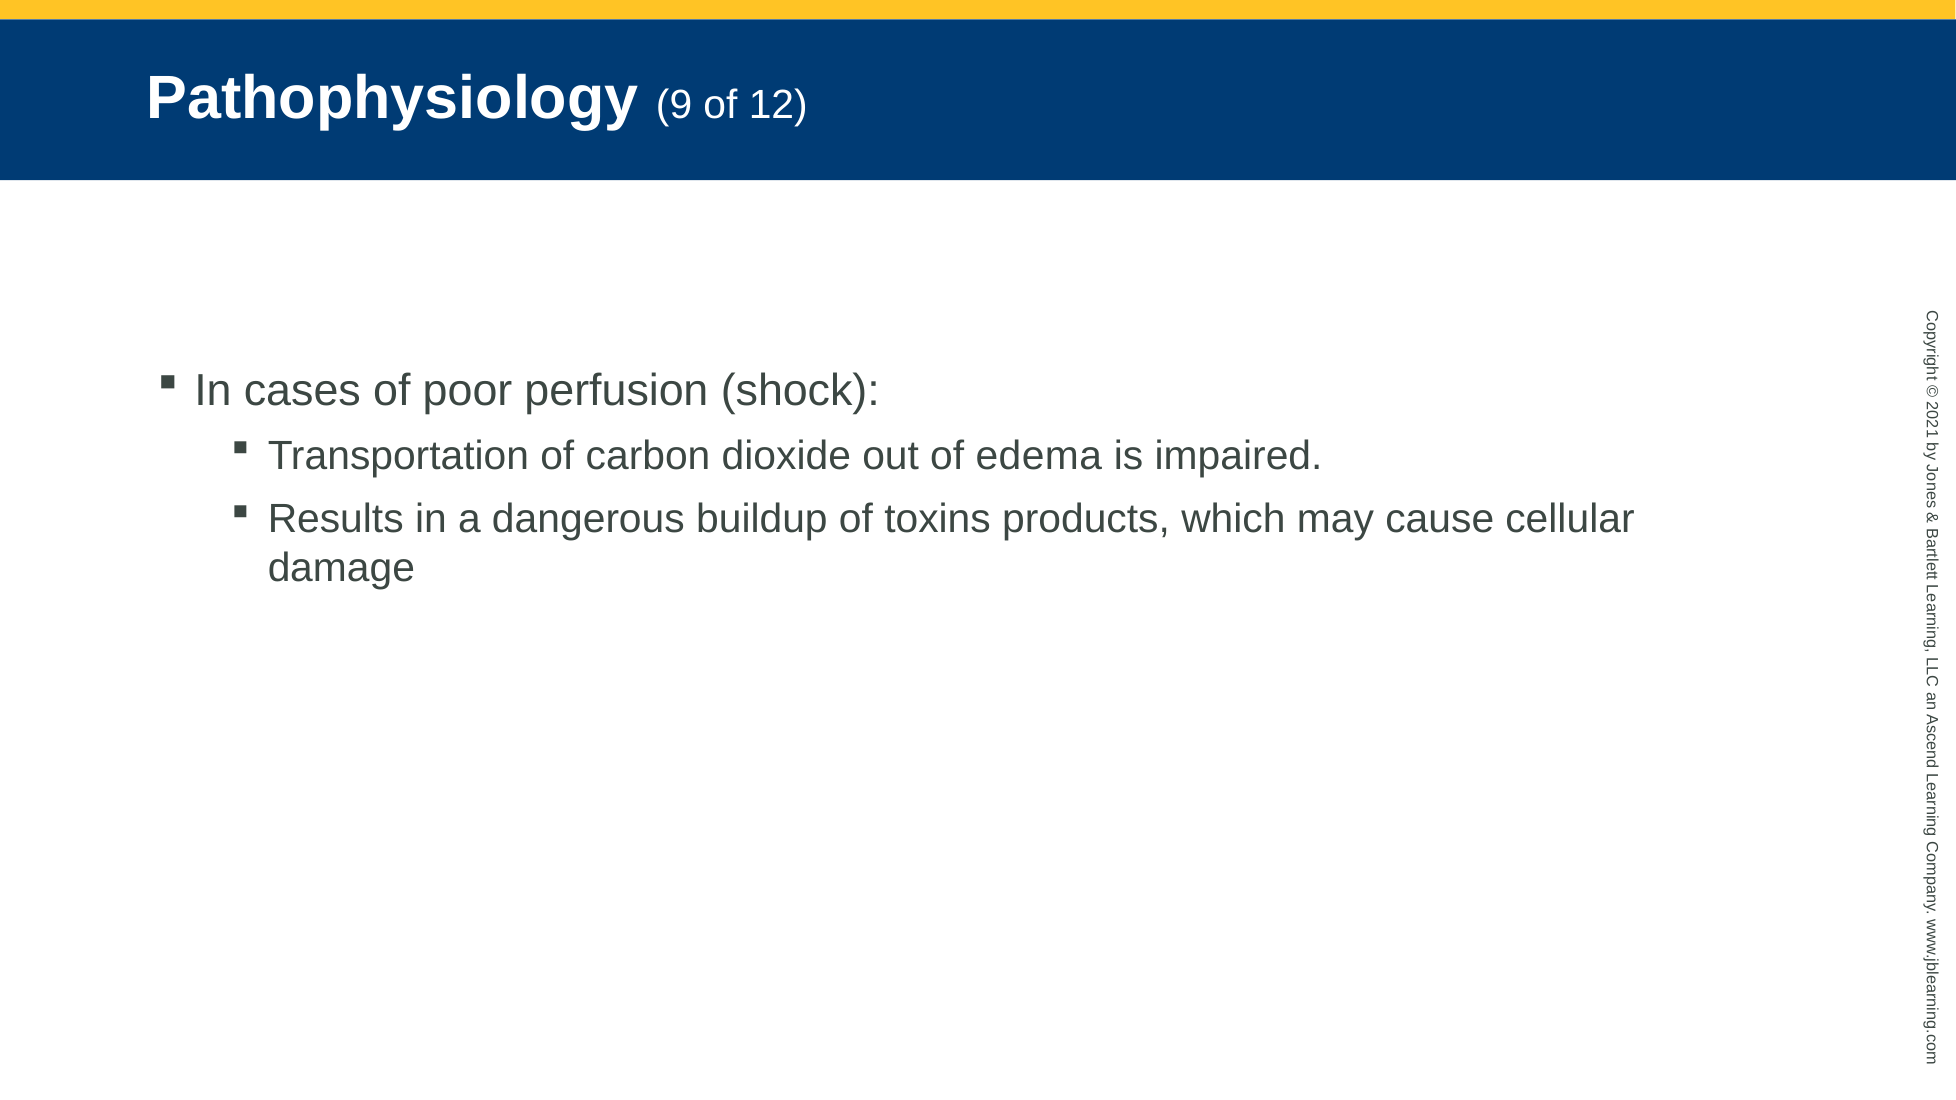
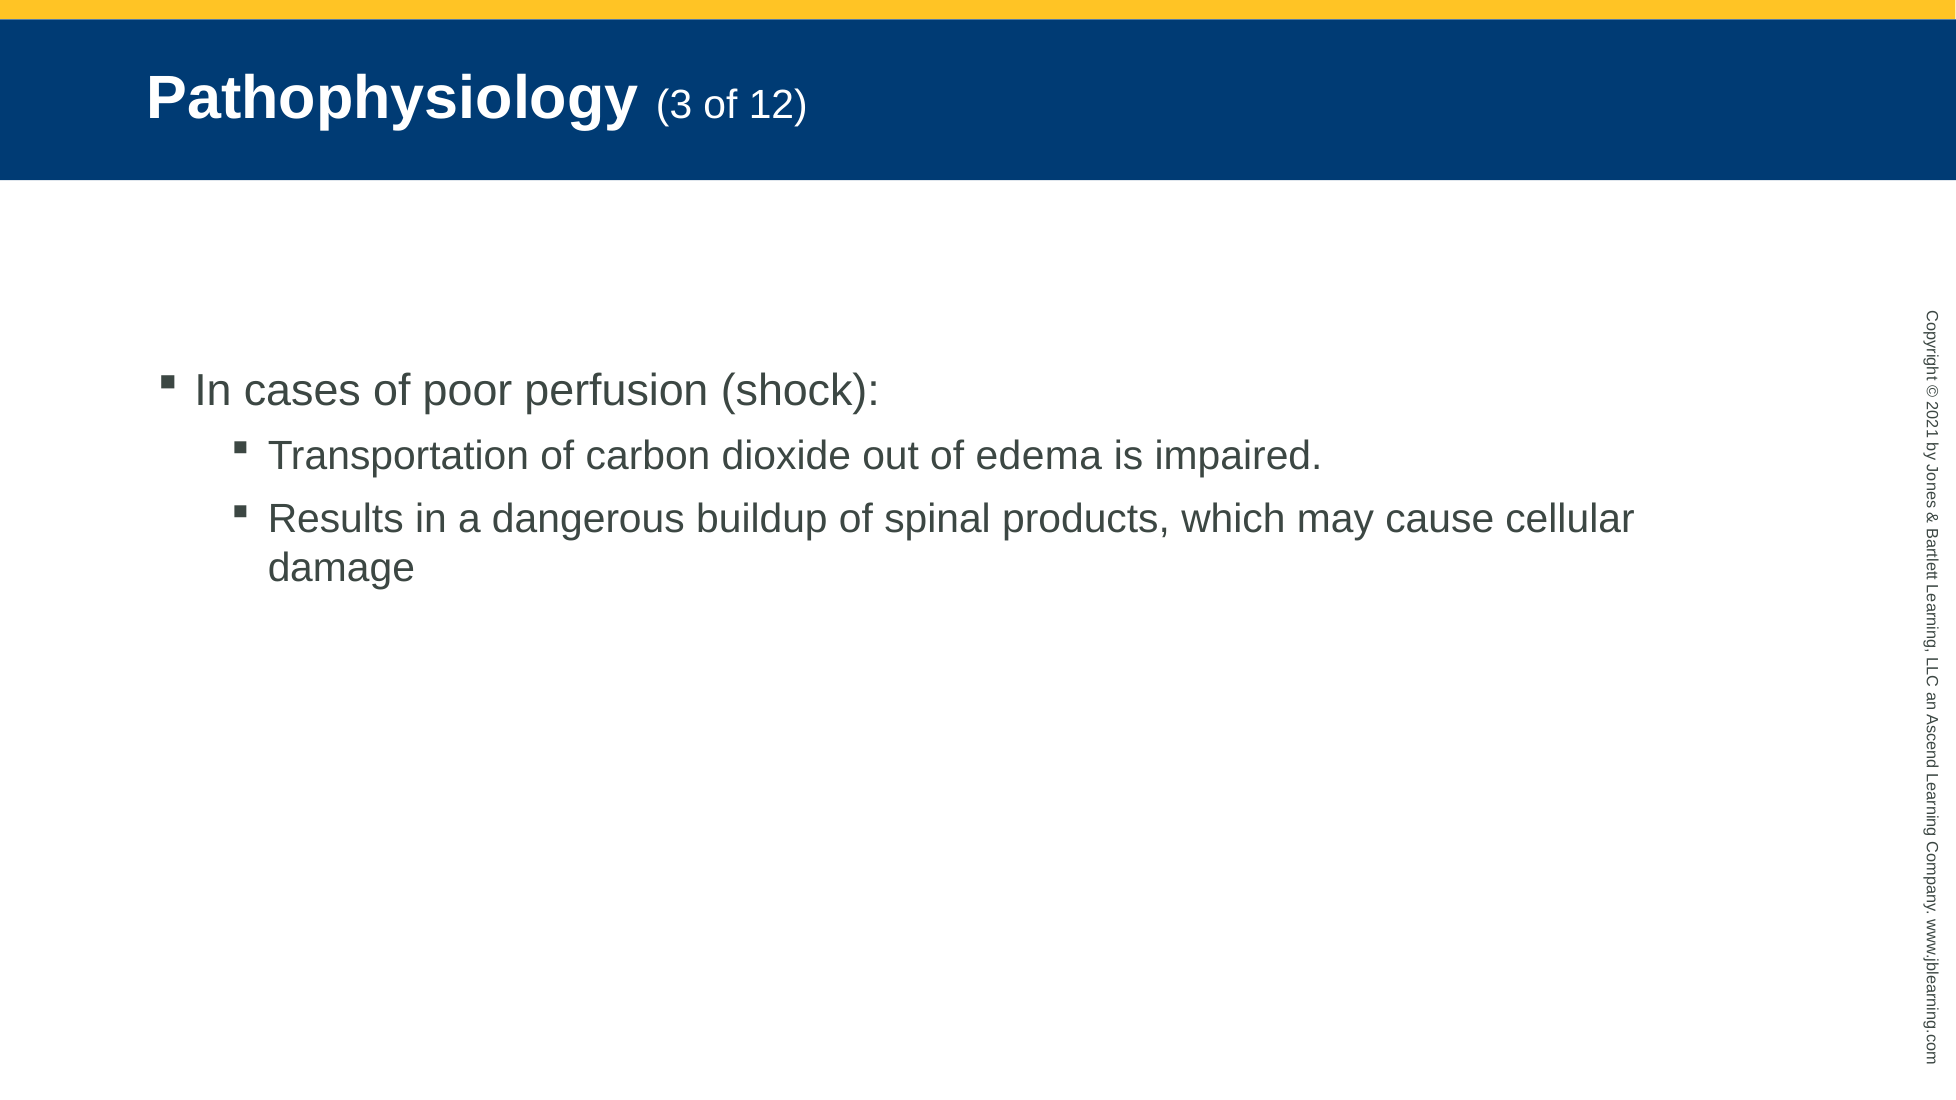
9: 9 -> 3 (674, 105)
toxins: toxins -> spinal (938, 519)
